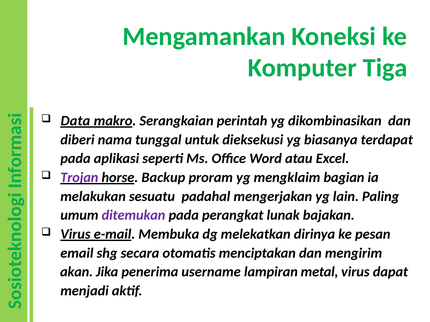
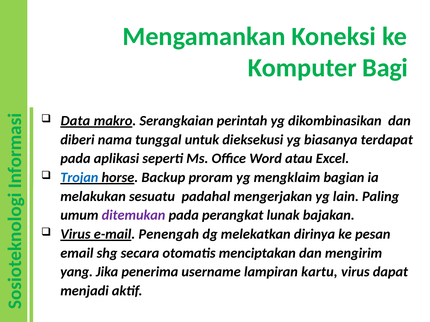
Tiga: Tiga -> Bagi (385, 68)
Trojan colour: purple -> blue (79, 178)
Membuka: Membuka -> Penengah (169, 234)
akan: akan -> yang (77, 272)
metal: metal -> kartu (319, 272)
